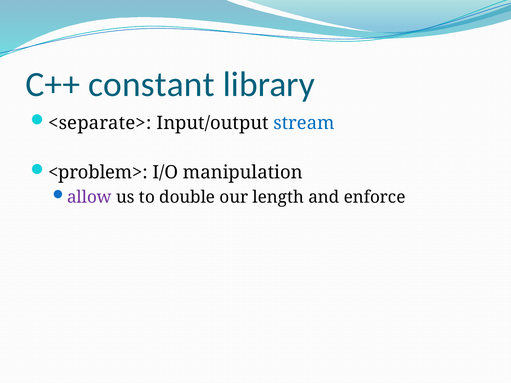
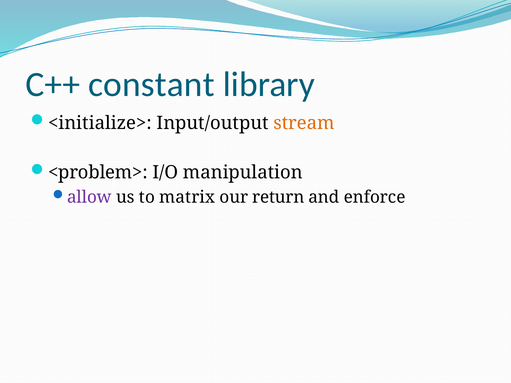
<separate>: <separate> -> <initialize> (100, 123)
stream colour: blue -> orange (304, 123)
double: double -> matrix (187, 197)
length: length -> return (278, 197)
